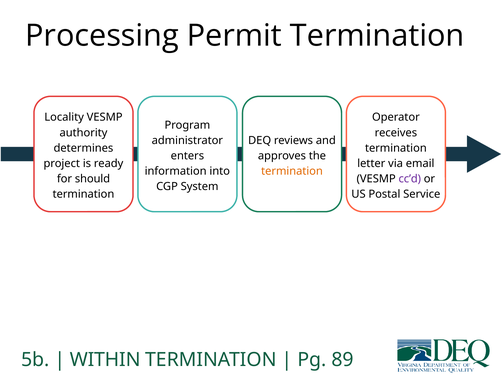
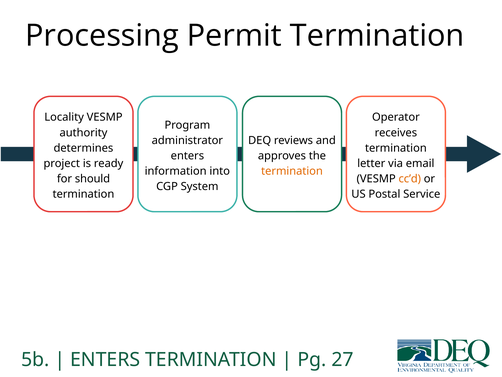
cc’d colour: purple -> orange (410, 179)
WITHIN: WITHIN -> ENTERS (105, 359)
89: 89 -> 27 (343, 359)
